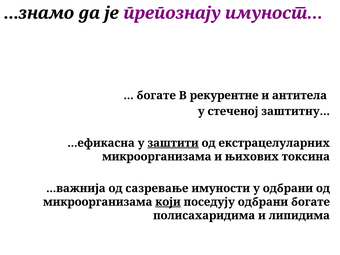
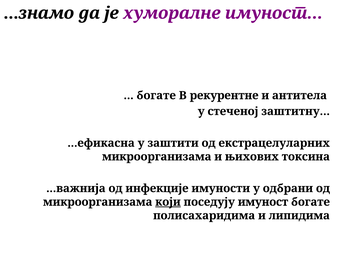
препознају: препознају -> хуморалне (172, 13)
заштити underline: present -> none (173, 143)
сазревање: сазревање -> инфекције (157, 188)
поседују одбрани: одбрани -> имуност (263, 202)
